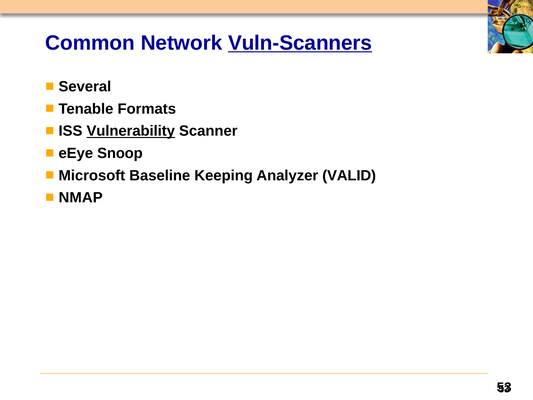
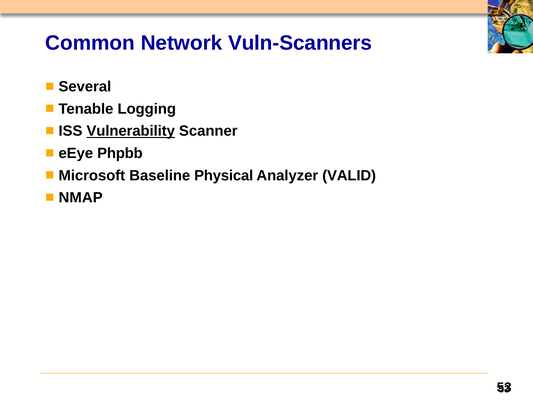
Vuln-Scanners underline: present -> none (300, 43)
Formats: Formats -> Logging (147, 109)
Snoop: Snoop -> Phpbb (120, 153)
Keeping: Keeping -> Physical (224, 175)
